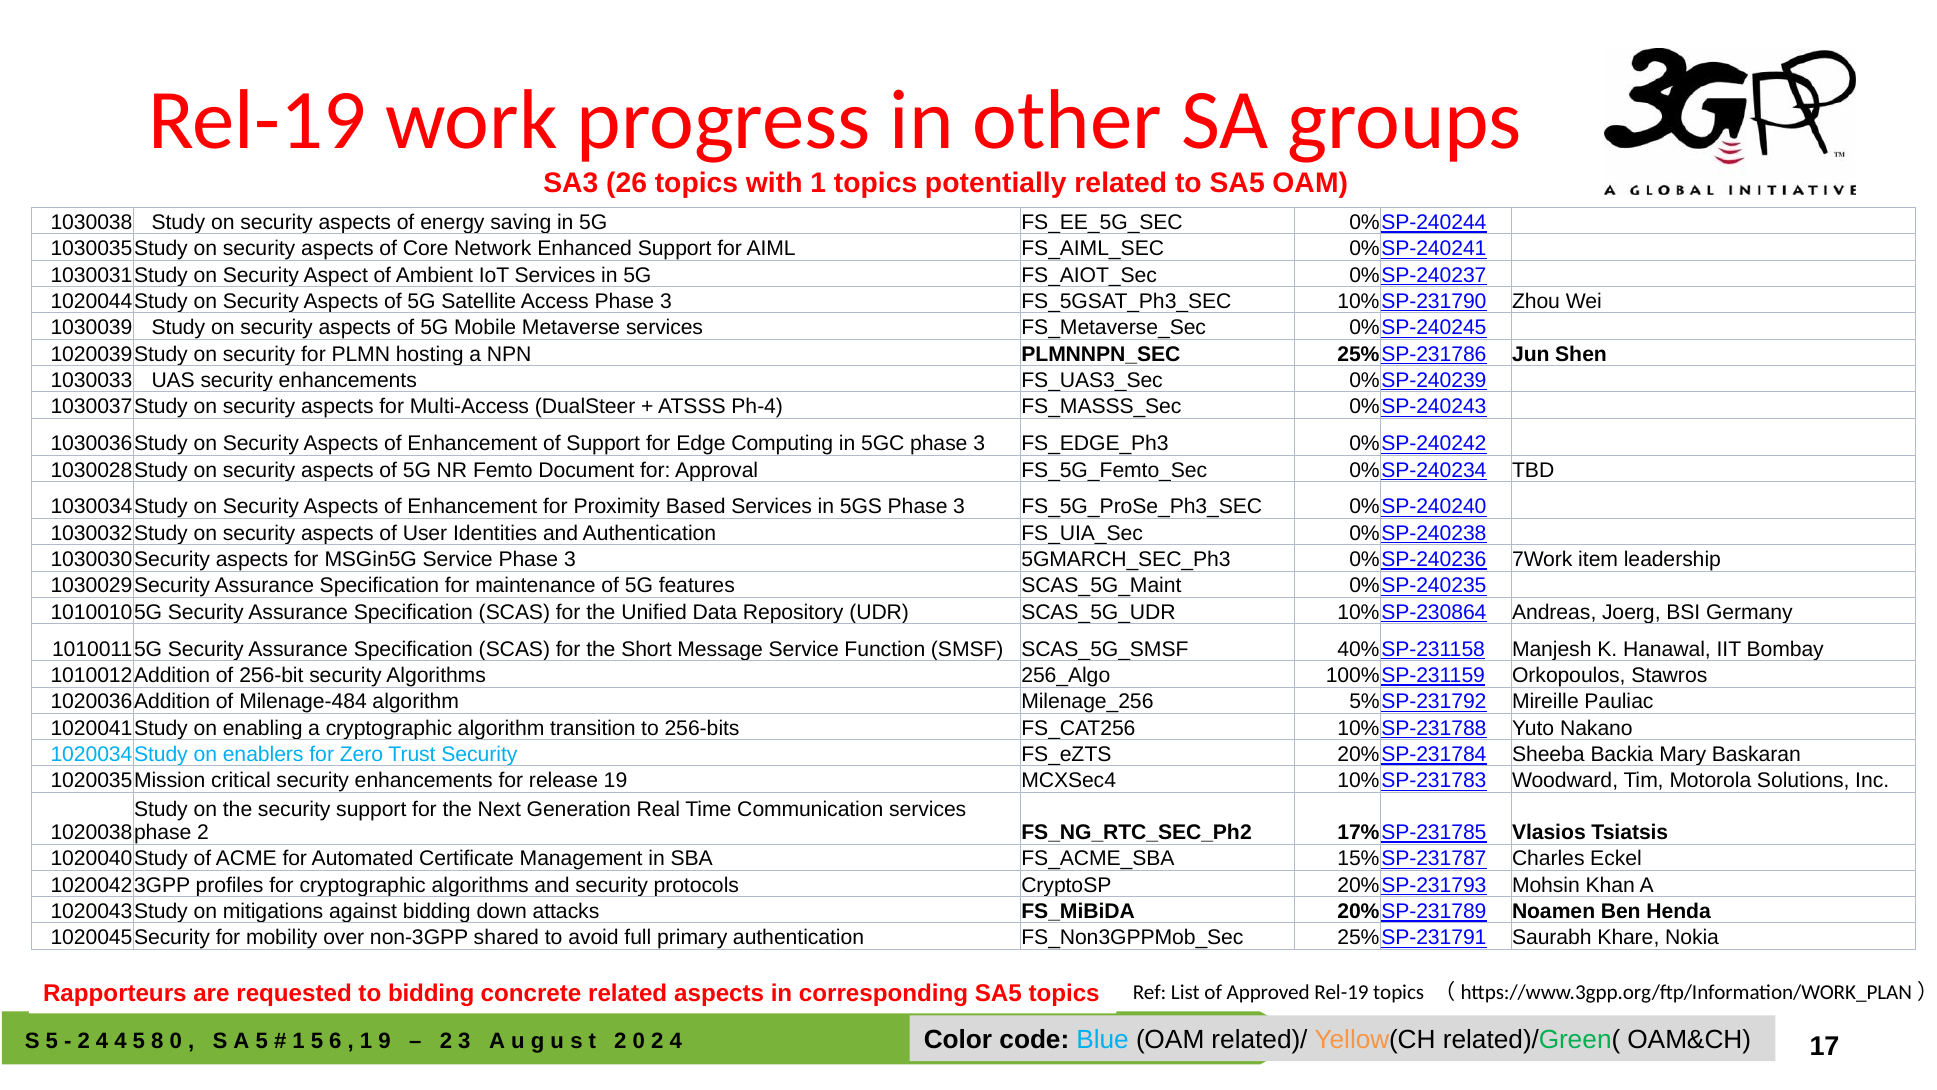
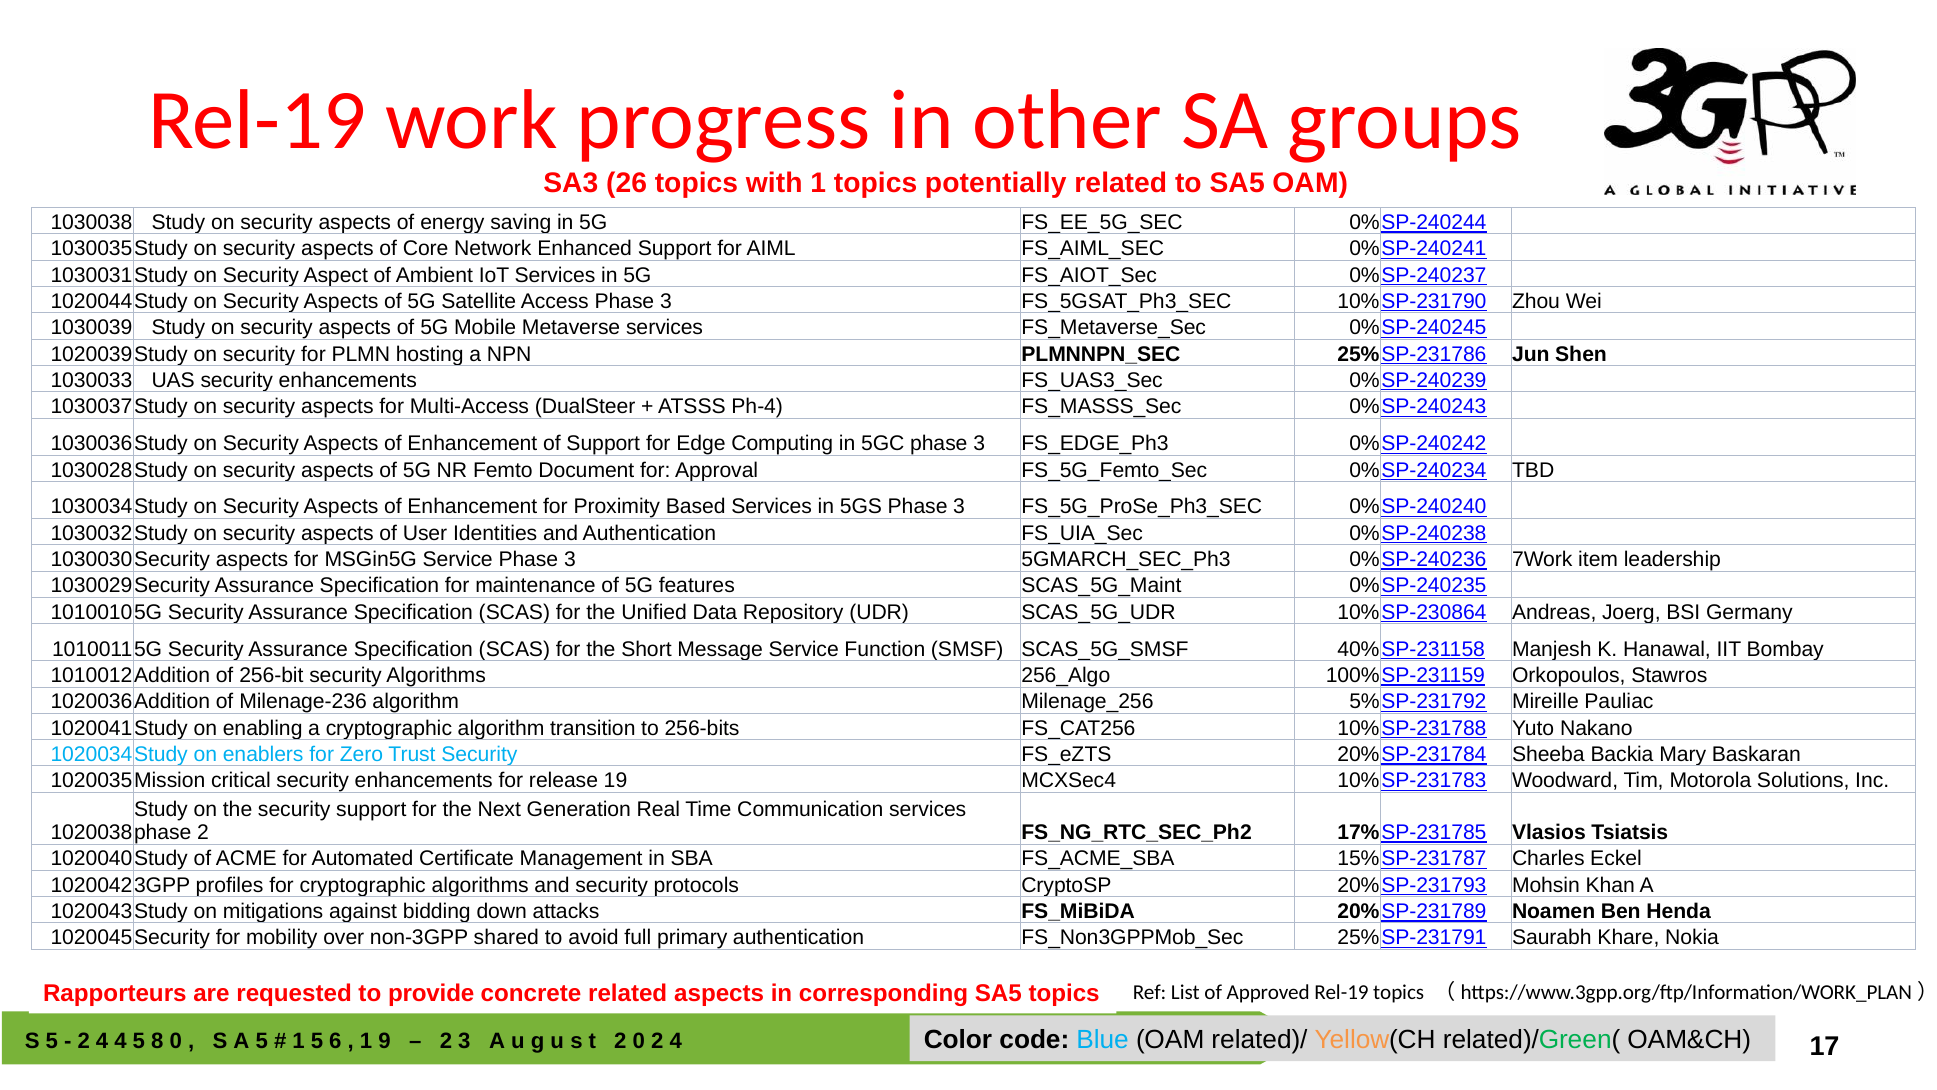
Milenage-484: Milenage-484 -> Milenage-236 (303, 702)
to bidding: bidding -> provide (431, 993)
